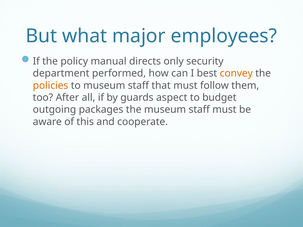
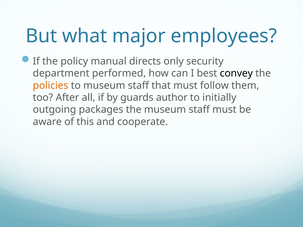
convey colour: orange -> black (236, 73)
aspect: aspect -> author (172, 98)
budget: budget -> initially (219, 98)
